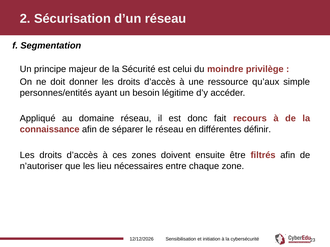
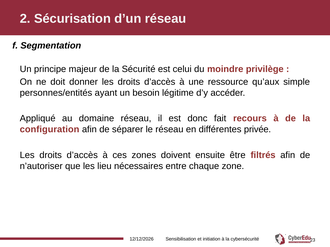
connaissance: connaissance -> configuration (50, 130)
définir: définir -> privée (258, 130)
